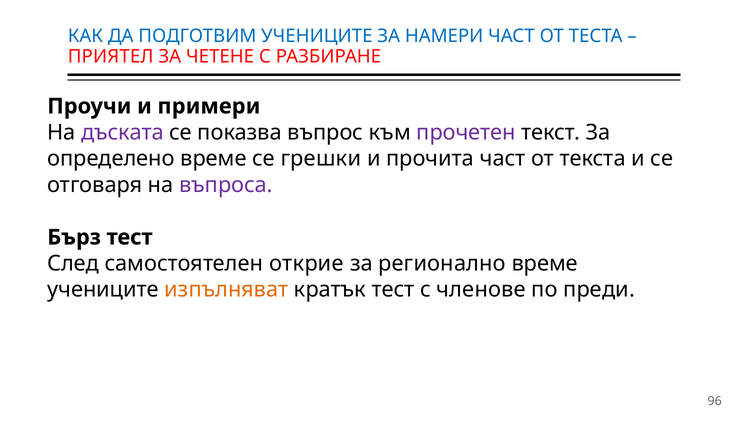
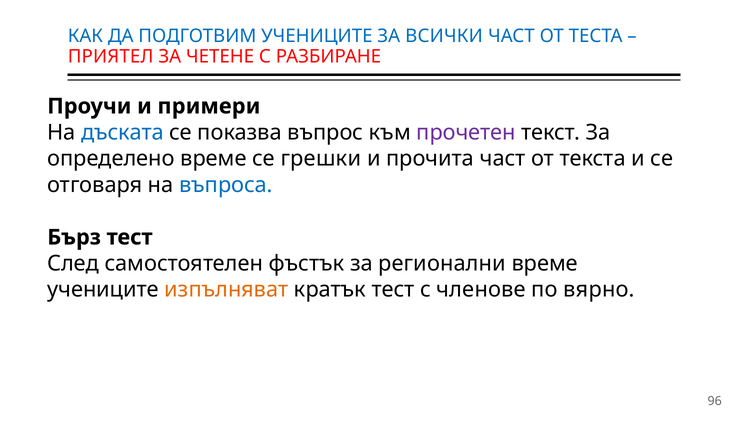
НАМЕРИ: НАМЕРИ -> ВСИЧКИ (444, 36)
дъската colour: purple -> blue (122, 132)
въпроса colour: purple -> blue (226, 185)
открие: открие -> фъстък (307, 263)
регионално: регионално -> регионални (442, 263)
преди: преди -> вярно (599, 290)
